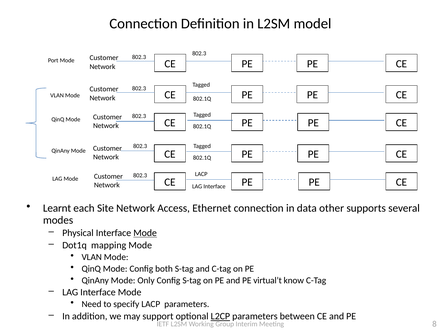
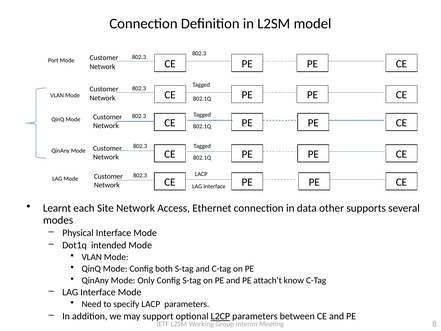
Mode underline: present -> none (145, 233)
mapping: mapping -> intended (109, 245)
virtual’t: virtual’t -> attach’t (268, 280)
